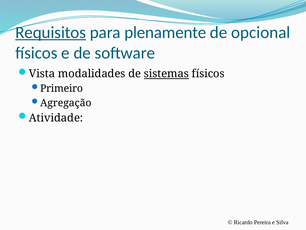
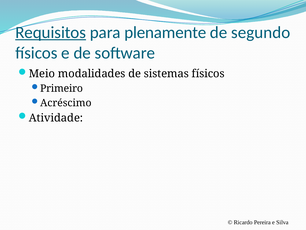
opcional: opcional -> segundo (261, 32)
Vista: Vista -> Meio (42, 74)
sistemas underline: present -> none (166, 74)
Agregação: Agregação -> Acréscimo (66, 103)
